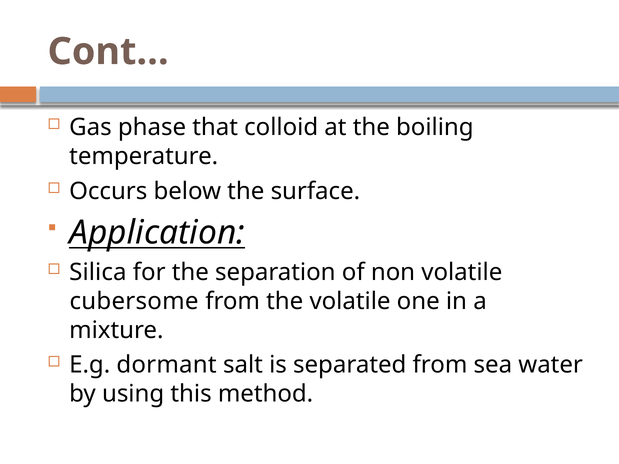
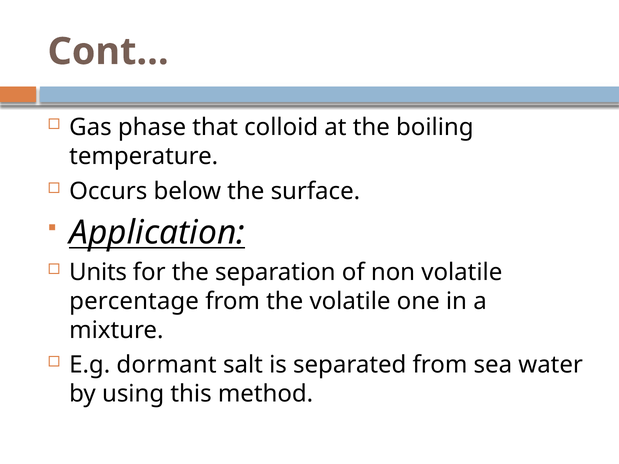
Silica: Silica -> Units (98, 273)
cubersome: cubersome -> percentage (134, 301)
